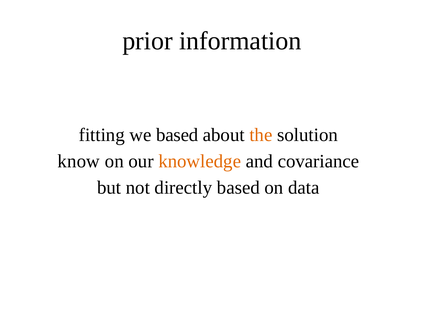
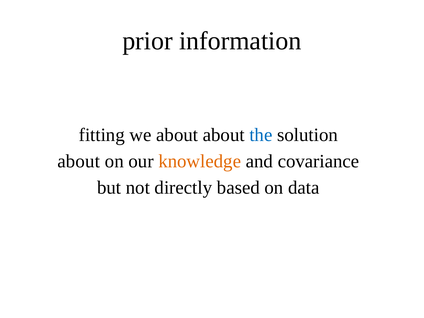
we based: based -> about (177, 135)
the colour: orange -> blue (261, 135)
know: know -> about (79, 161)
